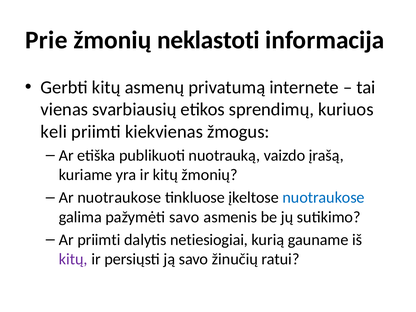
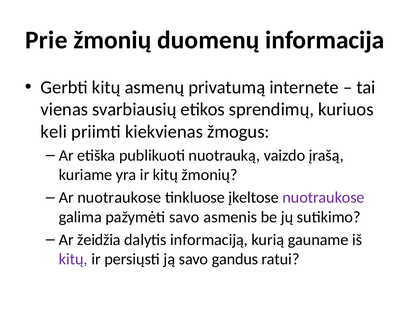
neklastoti: neklastoti -> duomenų (208, 40)
nuotraukose colour: blue -> purple (324, 198)
Ar priimti: priimti -> žeidžia (99, 240)
netiesiogiai: netiesiogiai -> informaciją (209, 240)
žinučių: žinučių -> gandus (235, 259)
